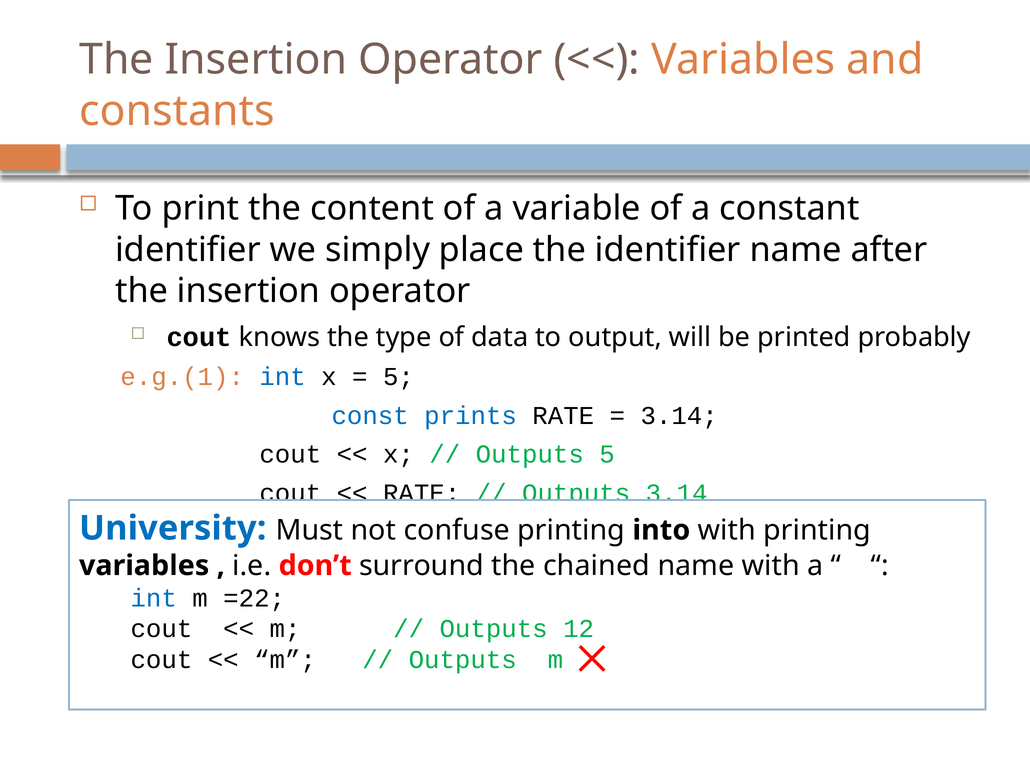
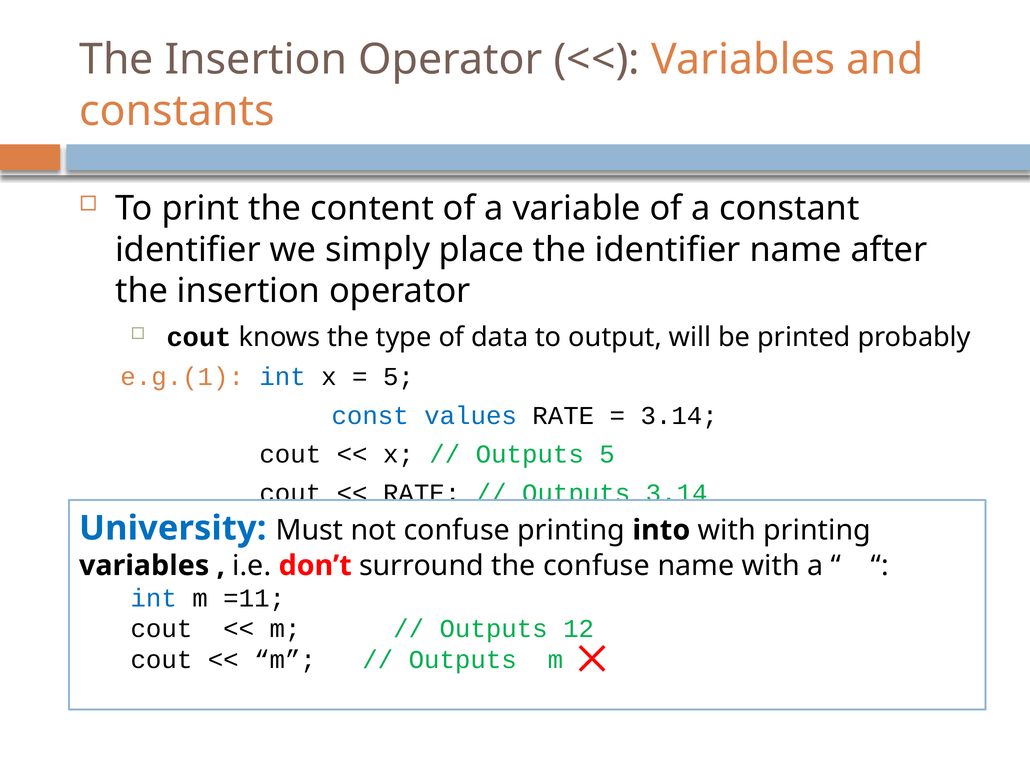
prints: prints -> values (471, 415)
the chained: chained -> confuse (596, 565)
=22: =22 -> =11 (254, 598)
